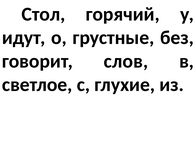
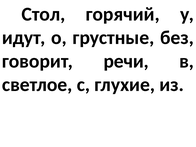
слов: слов -> речи (126, 61)
